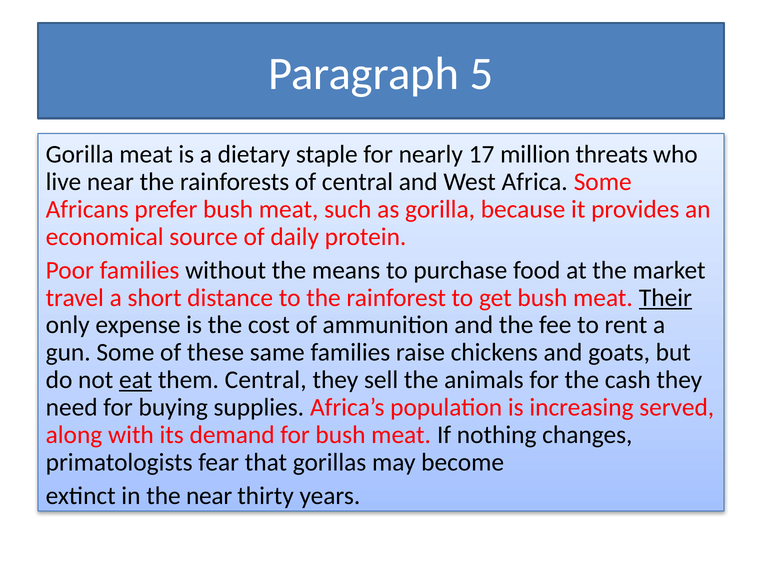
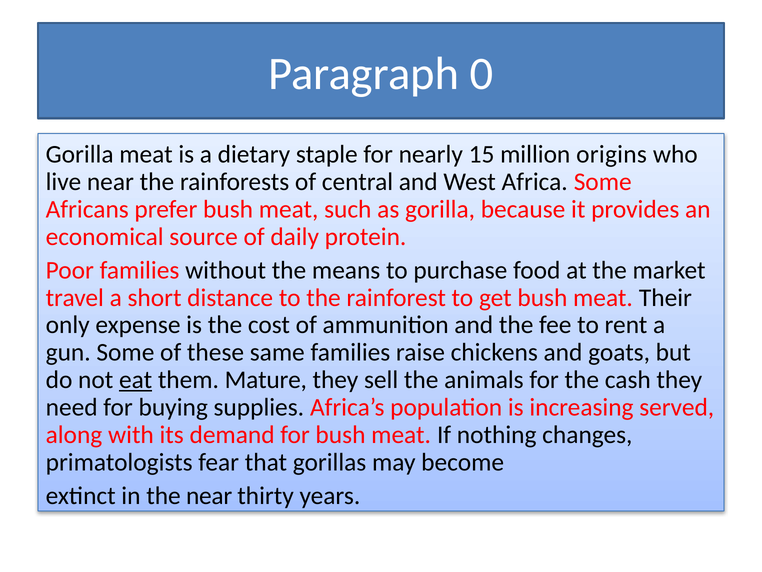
5: 5 -> 0 (482, 74)
17: 17 -> 15 (482, 154)
threats: threats -> origins (612, 154)
Their underline: present -> none (665, 297)
them Central: Central -> Mature (266, 380)
